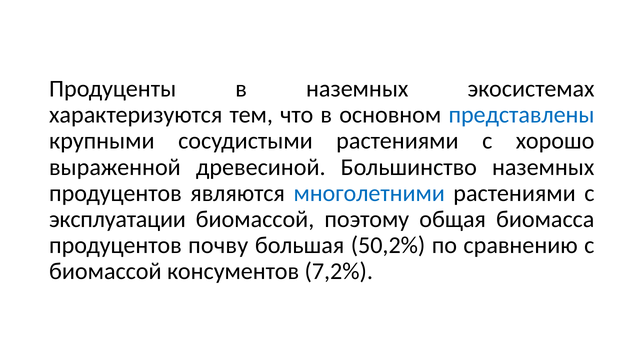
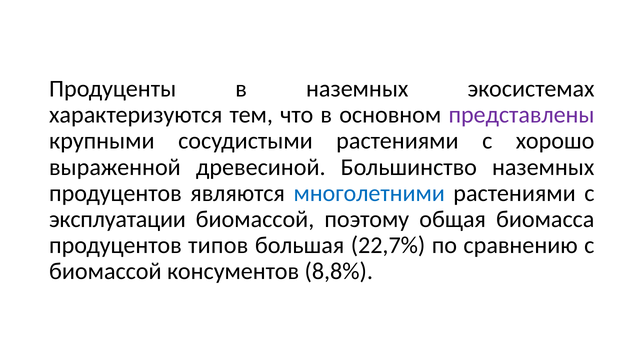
представлены colour: blue -> purple (522, 115)
почву: почву -> типов (218, 245)
50,2%: 50,2% -> 22,7% (388, 245)
7,2%: 7,2% -> 8,8% (339, 272)
